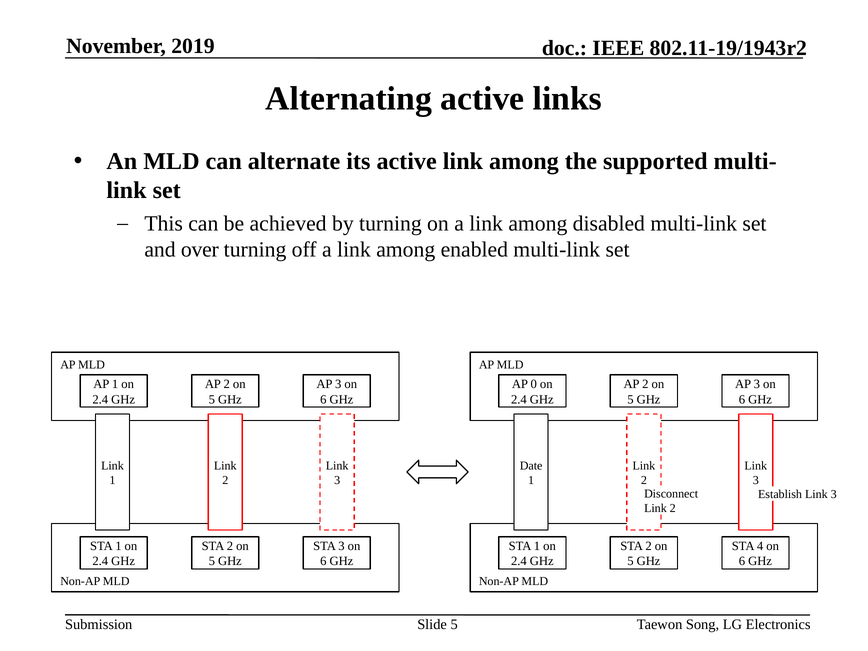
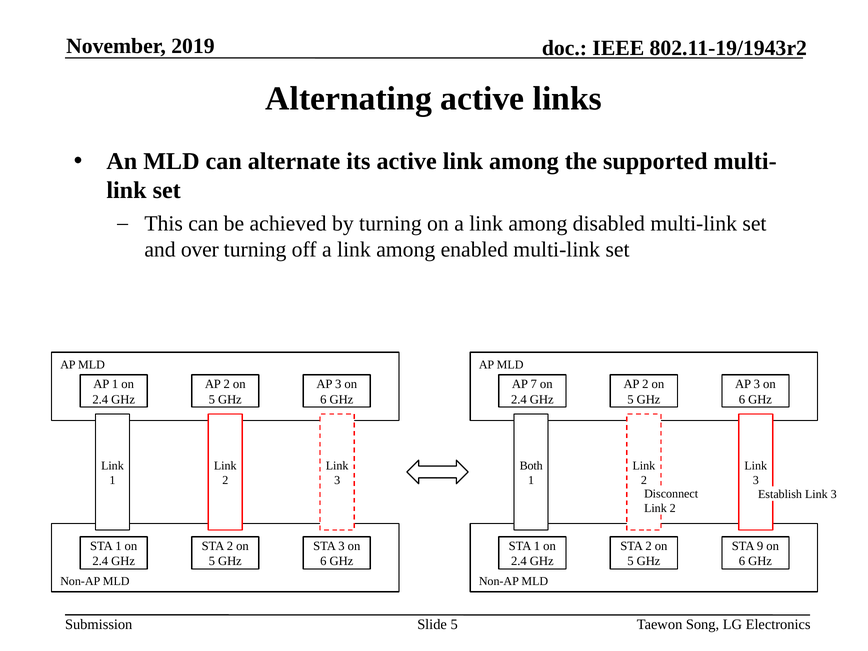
0: 0 -> 7 (534, 384)
Date: Date -> Both (531, 466)
4: 4 -> 9 (760, 546)
